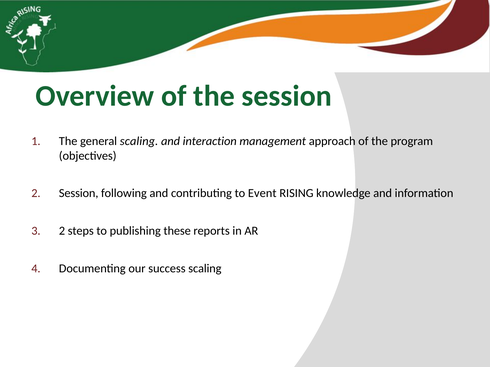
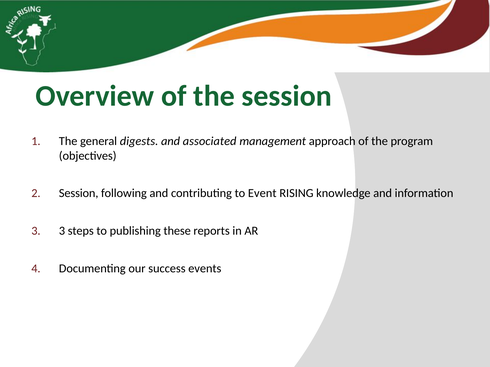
general scaling: scaling -> digests (139, 141)
interaction: interaction -> associated (210, 141)
2: 2 -> 3 (62, 231)
success scaling: scaling -> events (205, 269)
